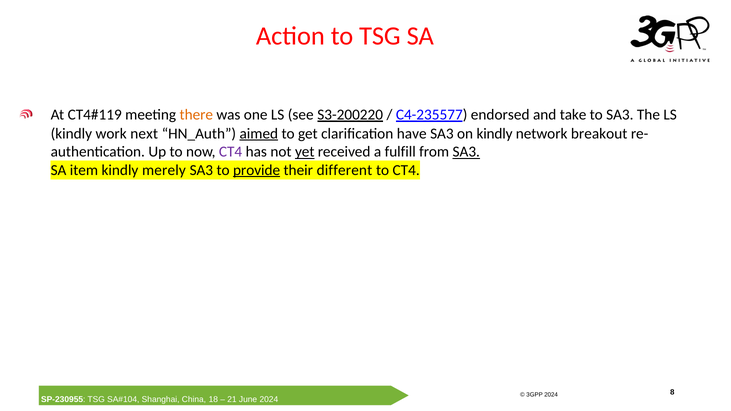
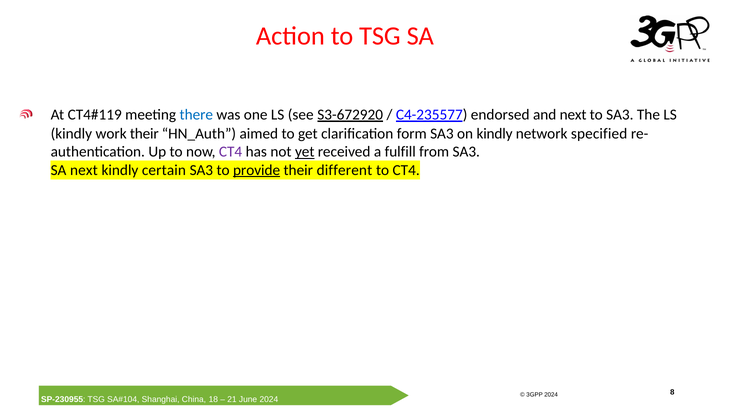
there colour: orange -> blue (196, 115)
S3-200220: S3-200220 -> S3-672920 (350, 115)
and take: take -> next (573, 115)
work next: next -> their (144, 134)
aimed underline: present -> none (259, 134)
have: have -> form (412, 134)
breakout: breakout -> specified (599, 134)
SA3 underline: present -> none (466, 152)
SA item: item -> next (84, 170)
merely: merely -> certain (164, 170)
